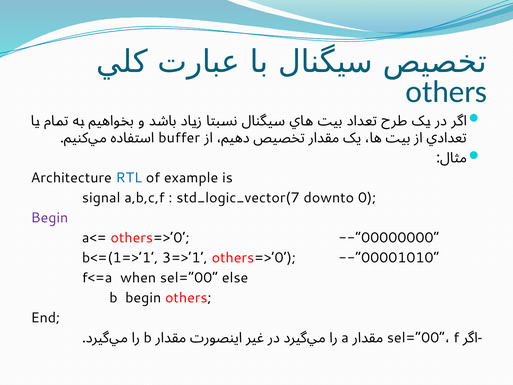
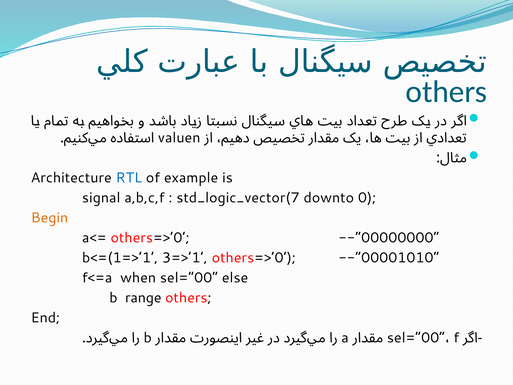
buffer: buffer -> valuen (179, 138)
Begin colour: purple -> orange (49, 218)
b begin: begin -> range (143, 298)
